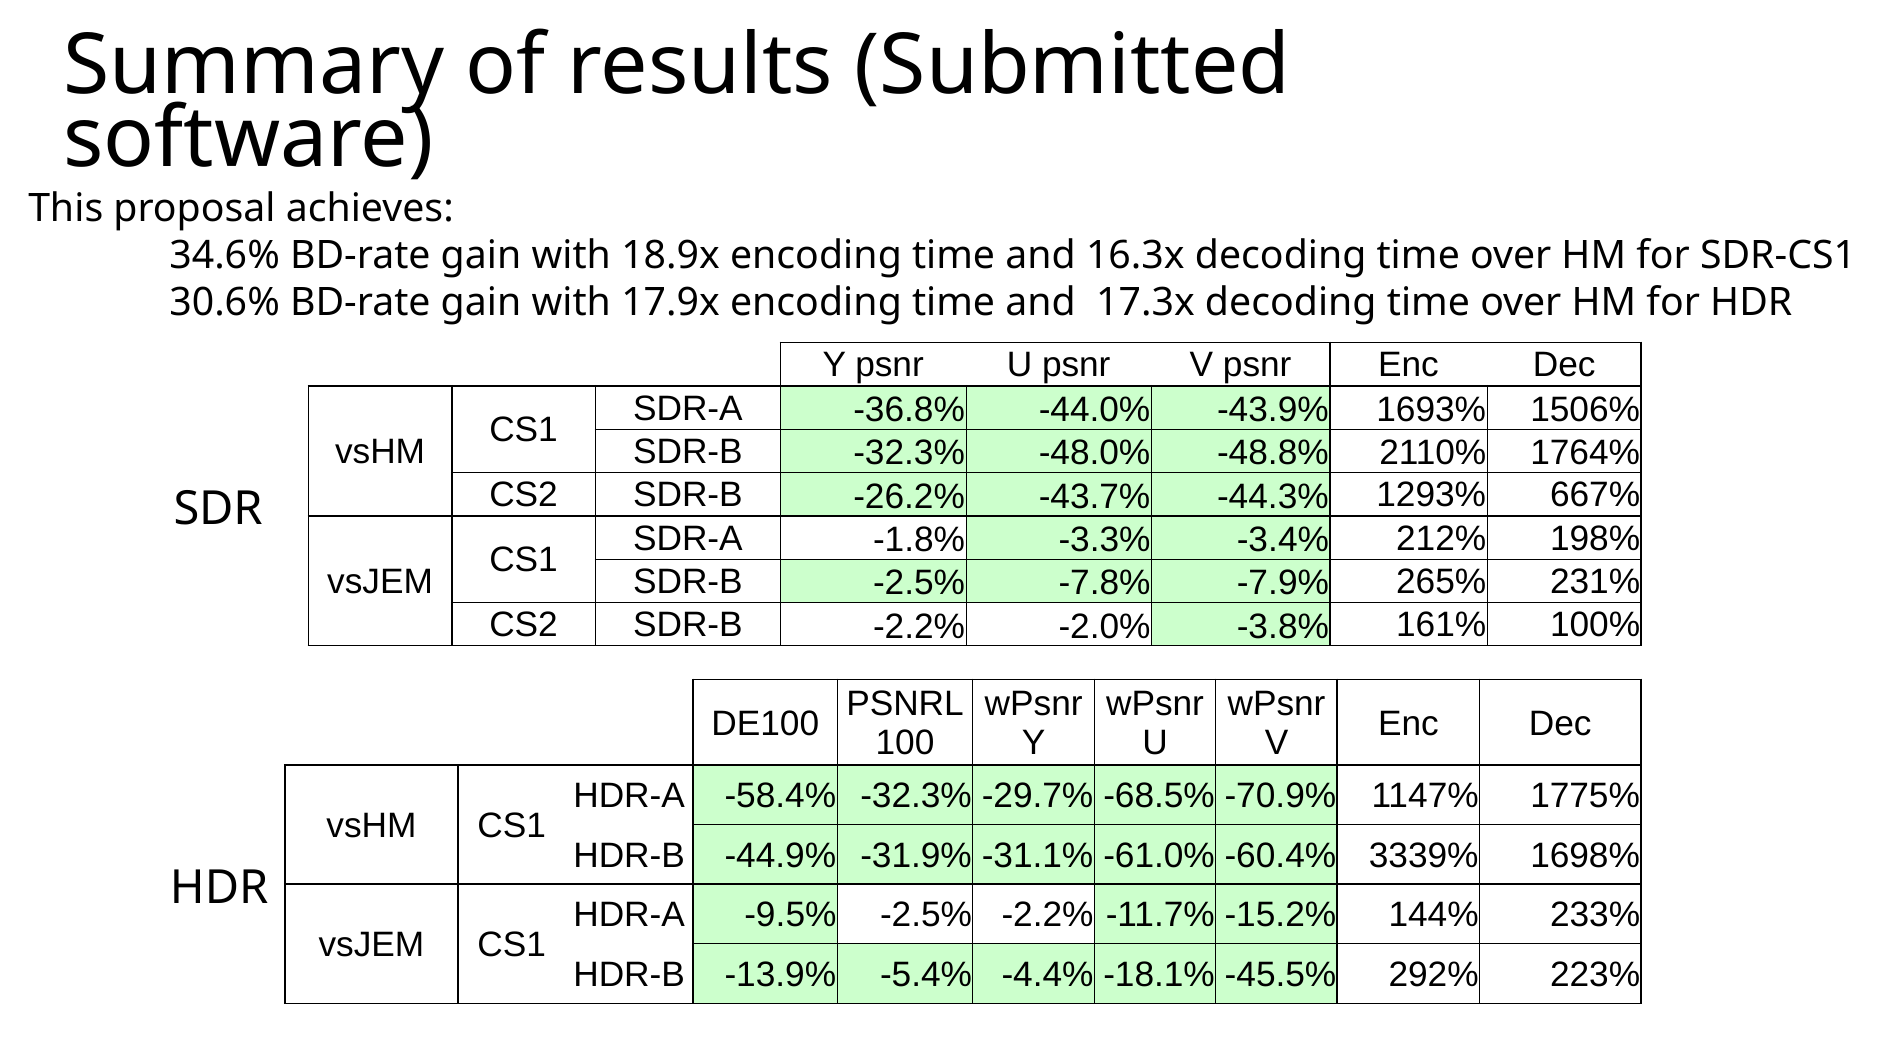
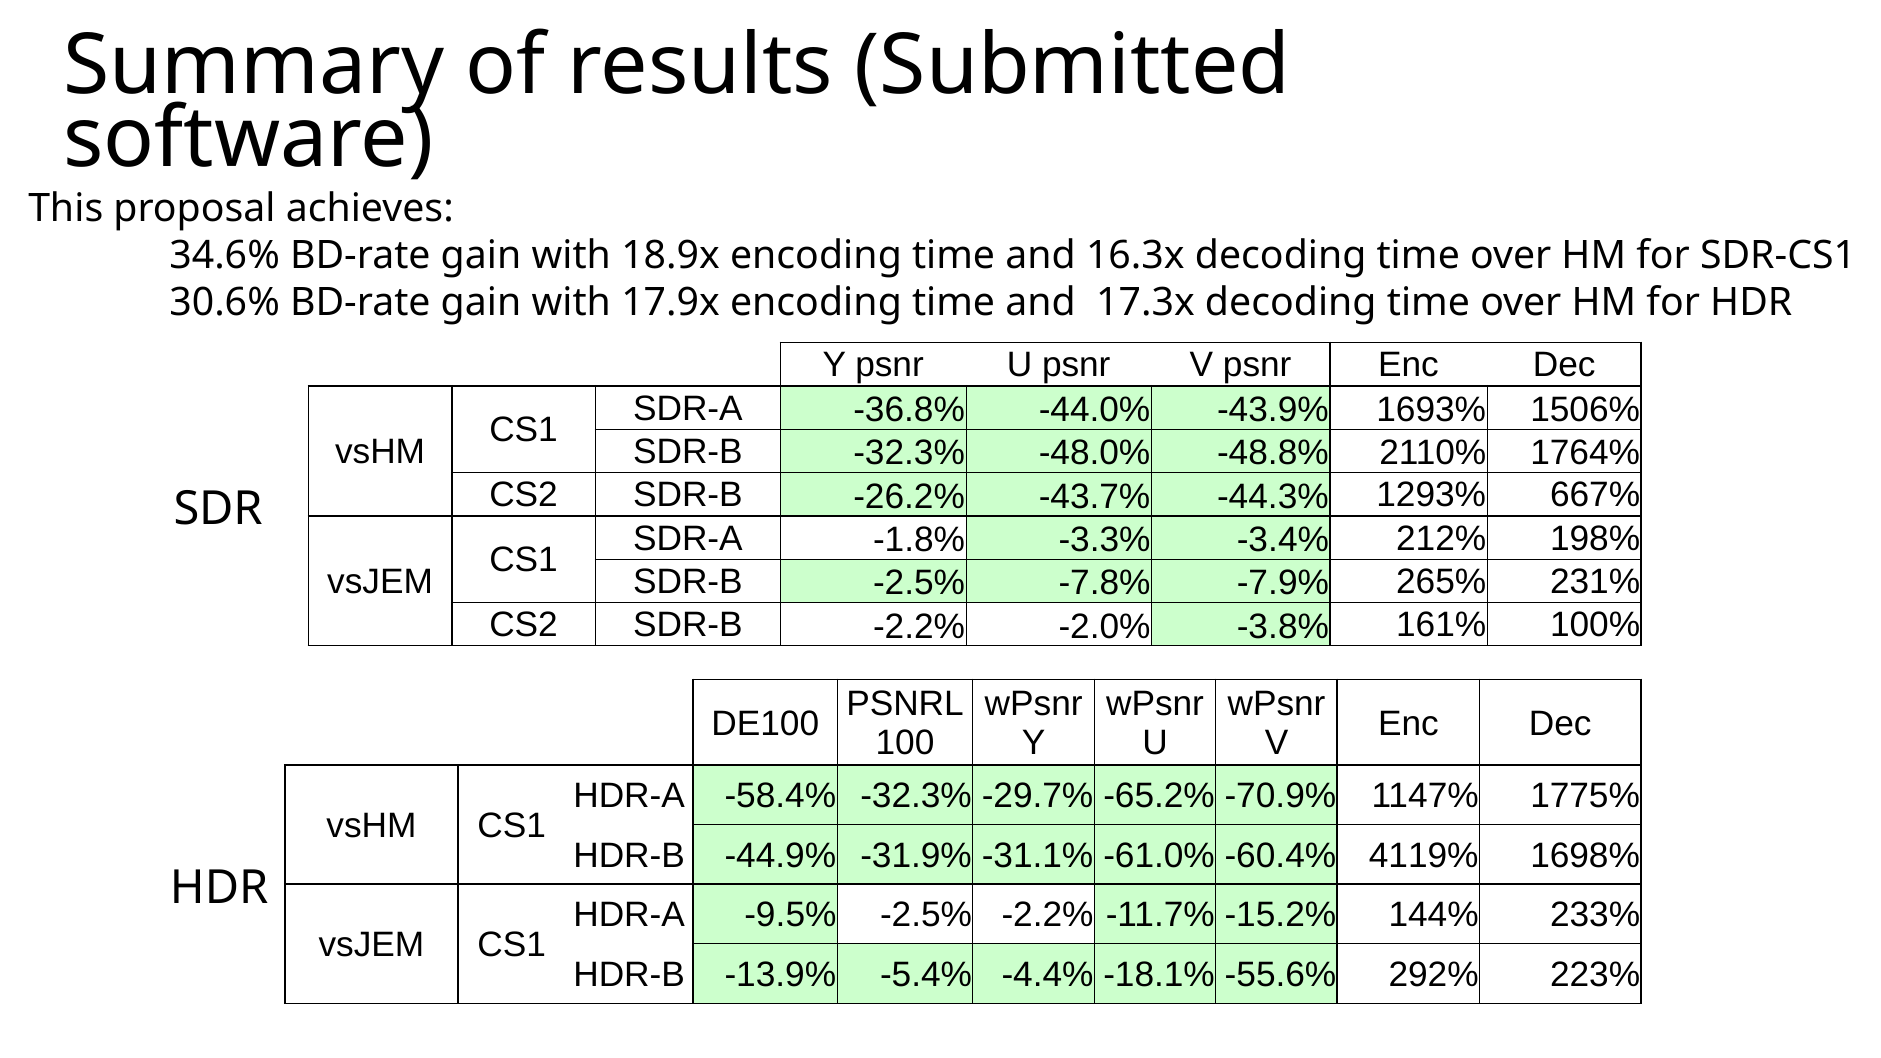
-68.5%: -68.5% -> -65.2% (1159, 796)
3339%: 3339% -> 4119% (1424, 856)
-45.5%: -45.5% -> -55.6% (1280, 975)
